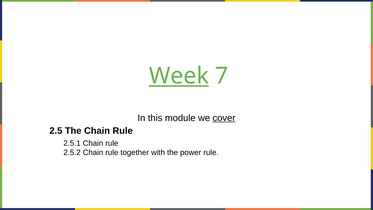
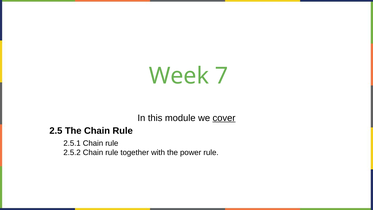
Week underline: present -> none (179, 76)
